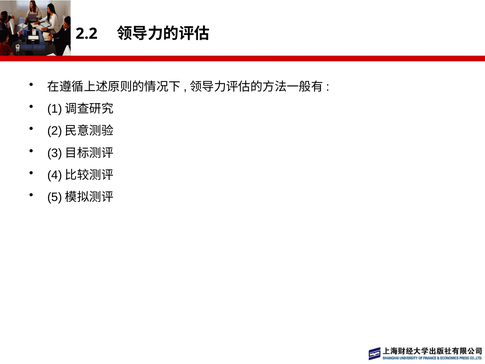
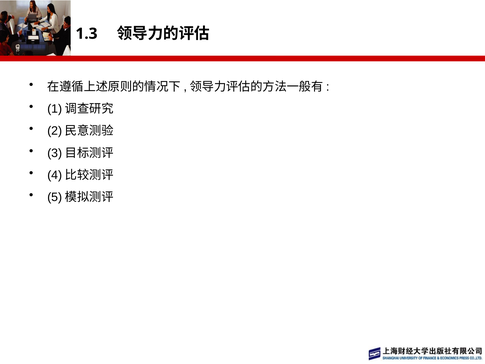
2.2: 2.2 -> 1.3 (86, 34)
